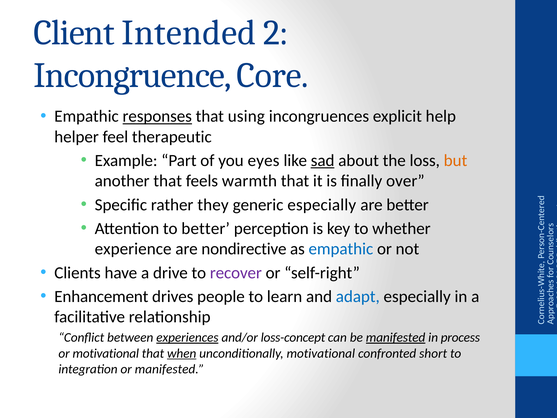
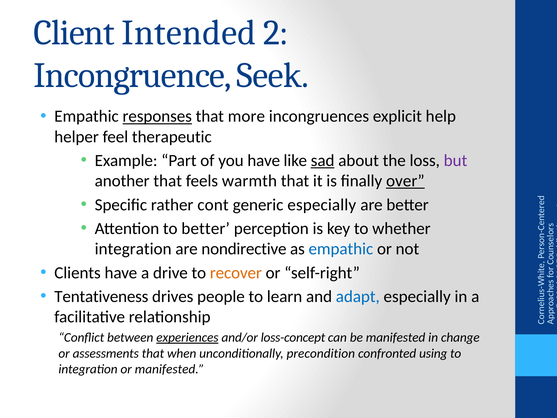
Core: Core -> Seek (273, 75)
using: using -> more (246, 116)
you eyes: eyes -> have (264, 160)
but colour: orange -> purple (455, 160)
over underline: none -> present (405, 181)
they: they -> cont (213, 205)
experience: experience -> integration (133, 249)
recover colour: purple -> orange (236, 273)
Enhancement: Enhancement -> Tentativeness (101, 296)
manifested underline: present -> none (396, 337)
process: process -> change (460, 337)
or motivational: motivational -> assessments (106, 353)
when underline: present -> none (182, 353)
unconditionally motivational: motivational -> precondition (321, 353)
short: short -> using (433, 353)
